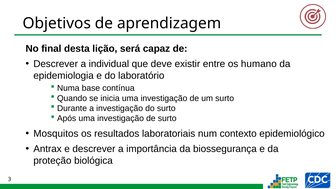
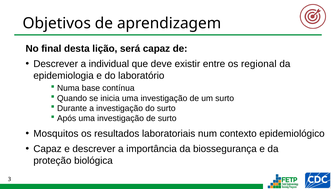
humano: humano -> regional (259, 64)
Antrax: Antrax -> Capaz (48, 149)
